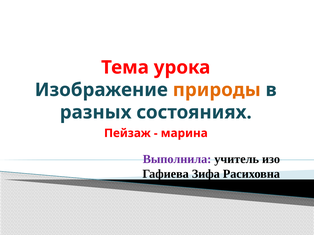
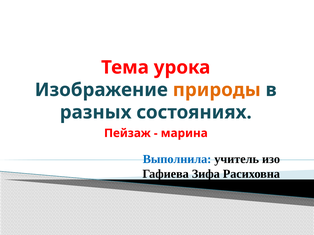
Выполнила colour: purple -> blue (177, 159)
